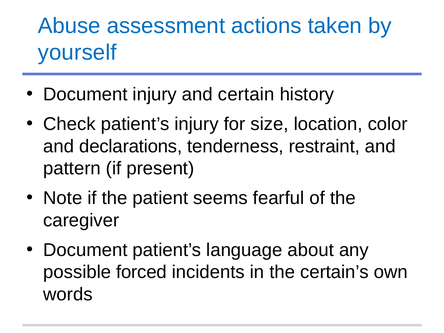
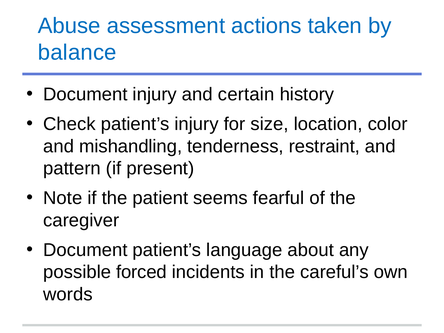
yourself: yourself -> balance (77, 53)
declarations: declarations -> mishandling (131, 146)
certain’s: certain’s -> careful’s (334, 272)
